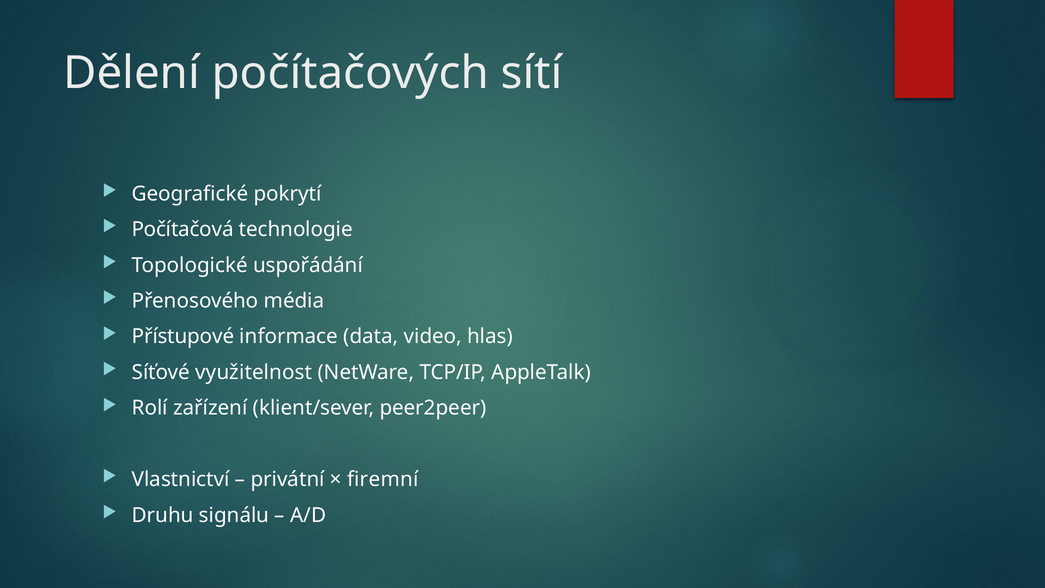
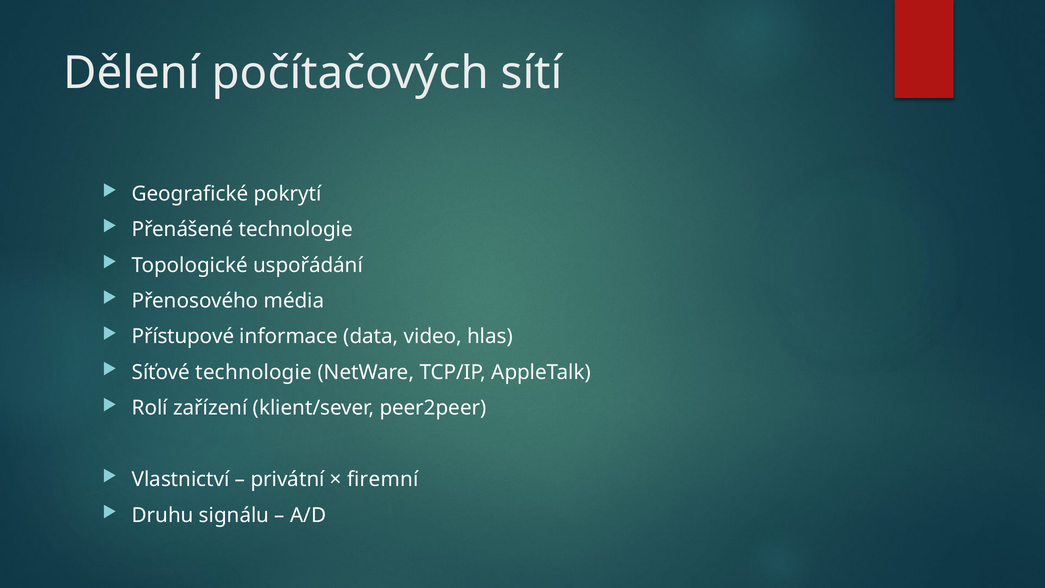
Počítačová: Počítačová -> Přenášené (183, 229)
Síťové využitelnost: využitelnost -> technologie (254, 372)
